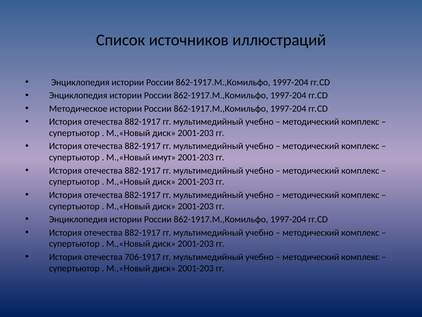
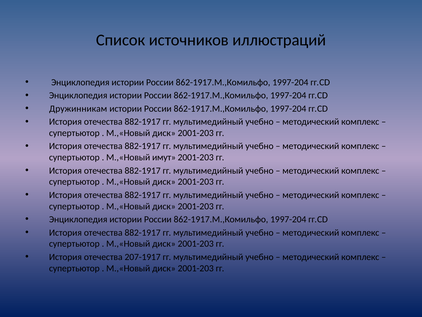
Методическое: Методическое -> Дружинникам (78, 108)
706-1917: 706-1917 -> 207-1917 (143, 257)
